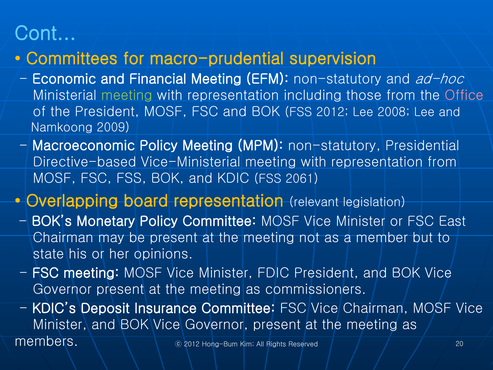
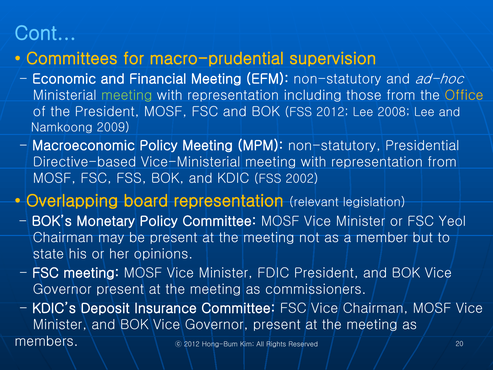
Office colour: pink -> yellow (464, 95)
2061: 2061 -> 2002 (302, 179)
East: East -> Yeol (452, 221)
